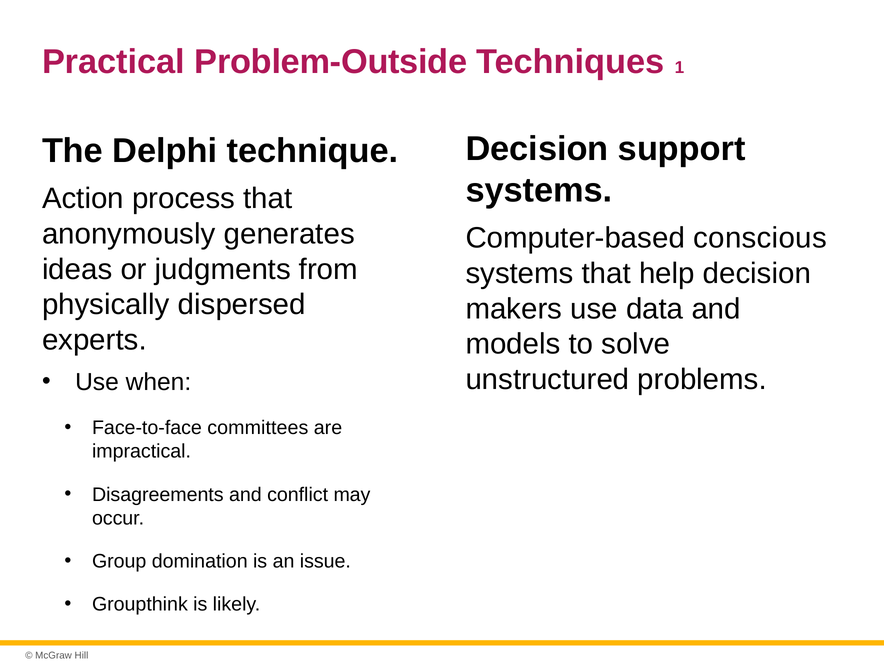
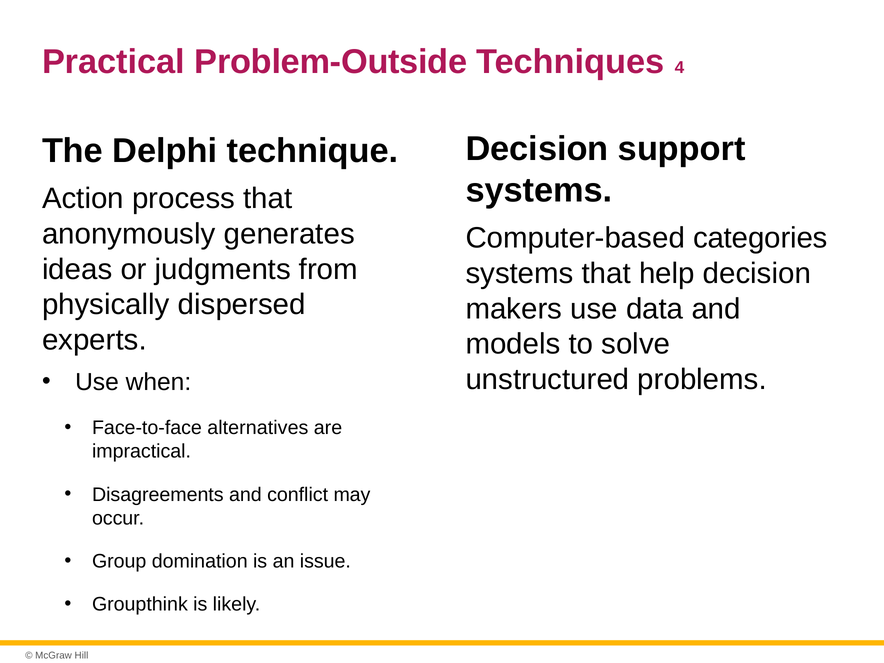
1: 1 -> 4 (679, 68)
conscious: conscious -> categories (760, 238)
committees: committees -> alternatives (258, 428)
